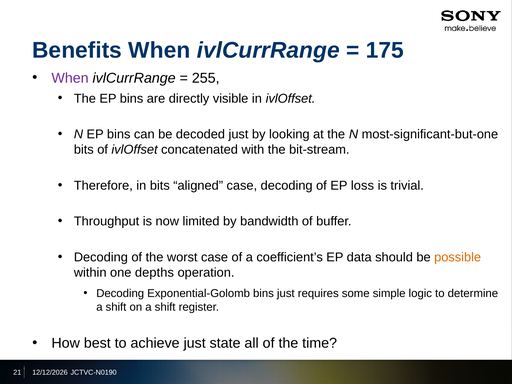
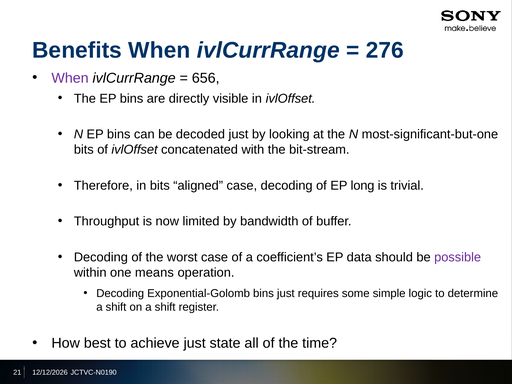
175: 175 -> 276 (385, 50)
255: 255 -> 656 (206, 78)
loss: loss -> long (363, 186)
possible colour: orange -> purple (458, 257)
depths: depths -> means (154, 273)
